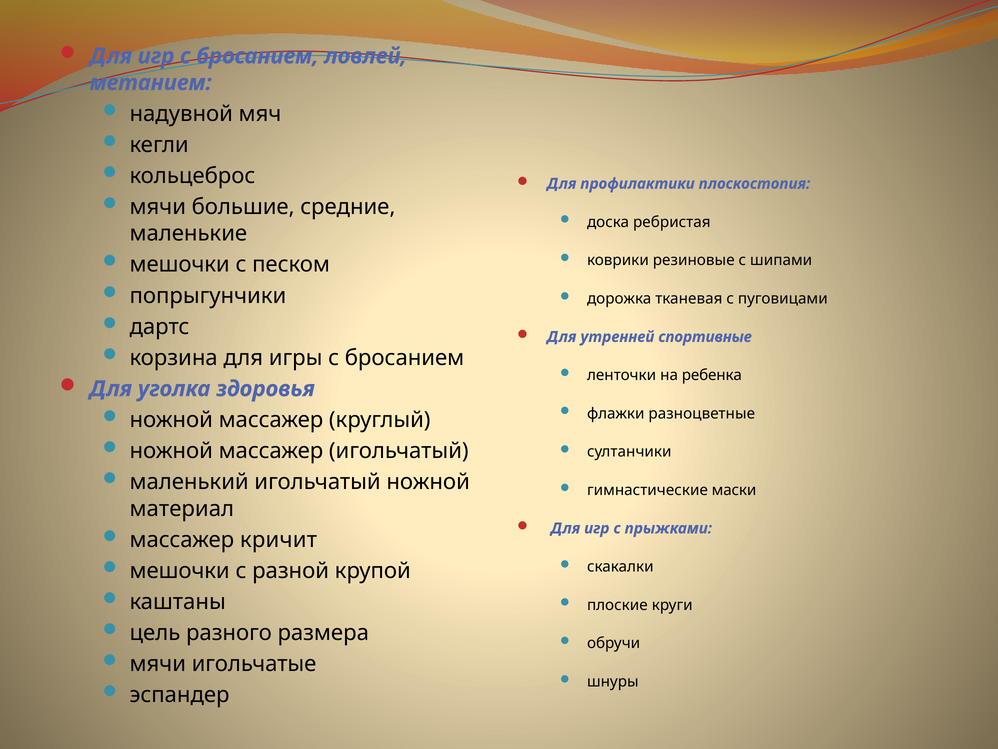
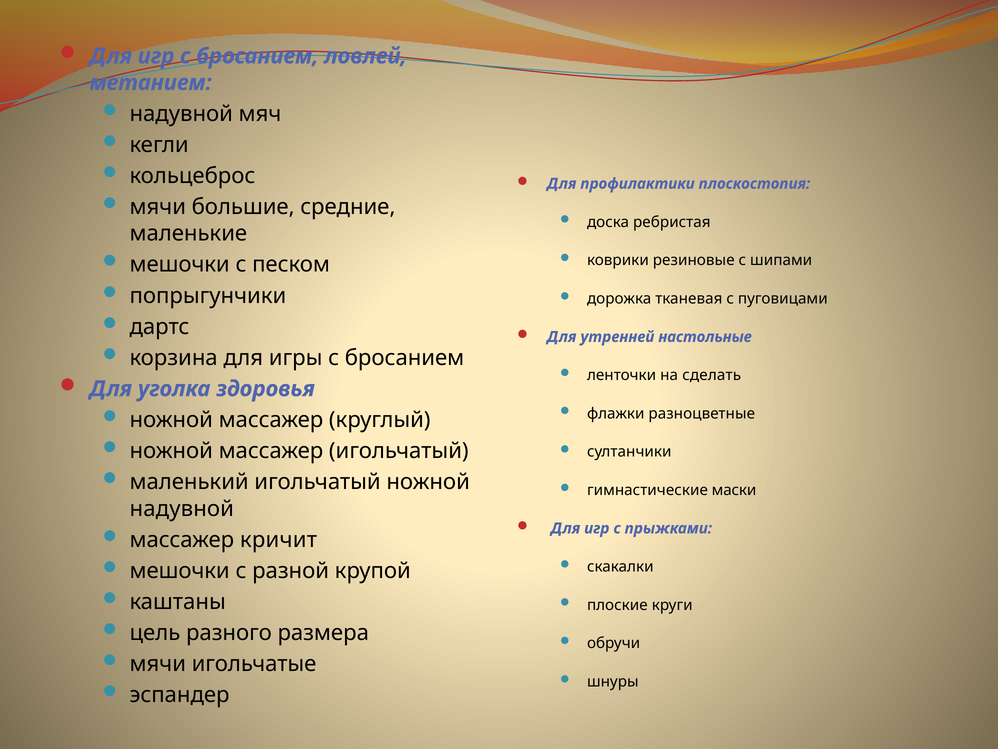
спортивные: спортивные -> настольные (705, 337)
ребенка: ребенка -> сделать (712, 375)
материал: материал -> надувной (182, 508)
